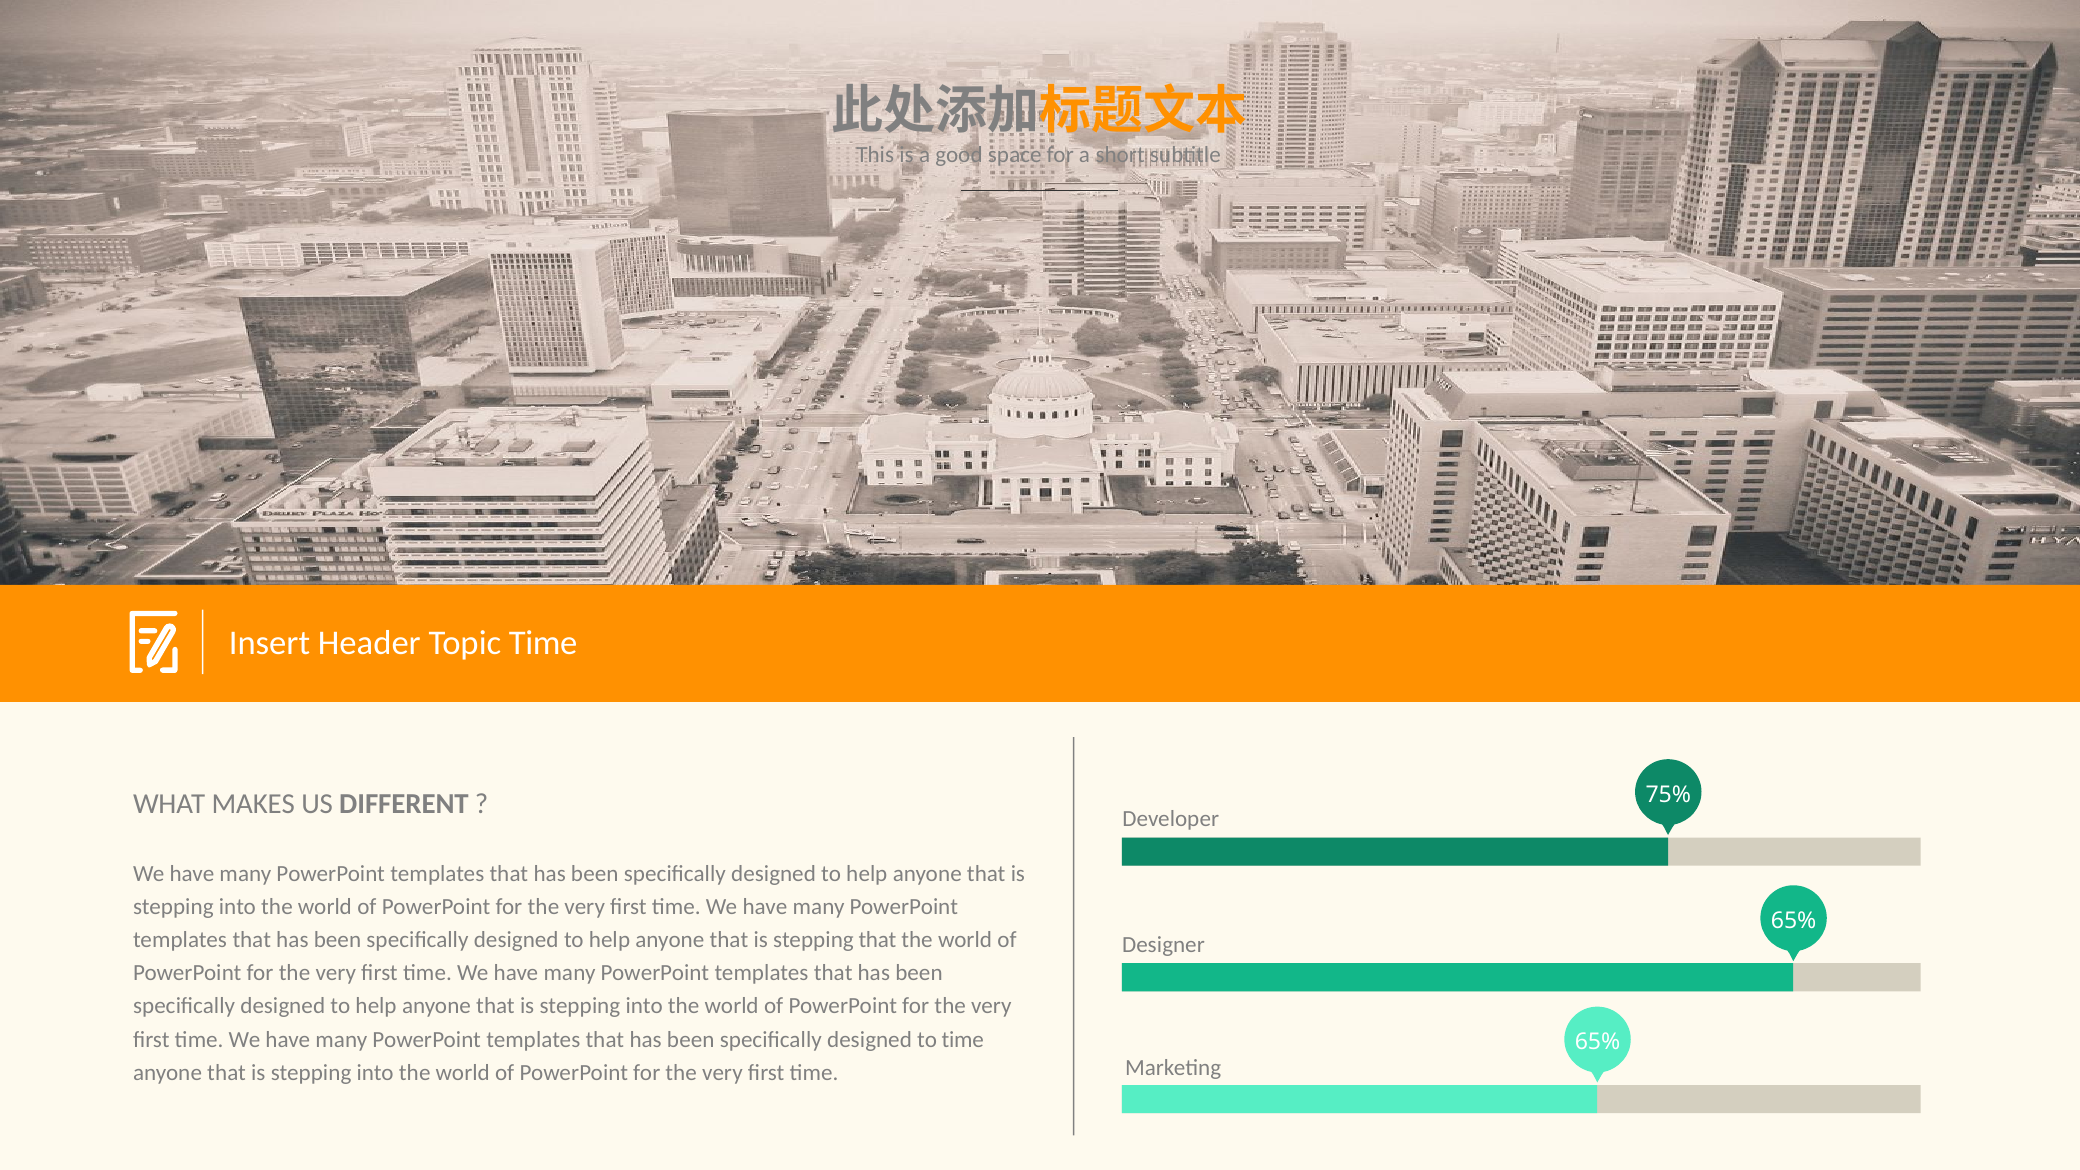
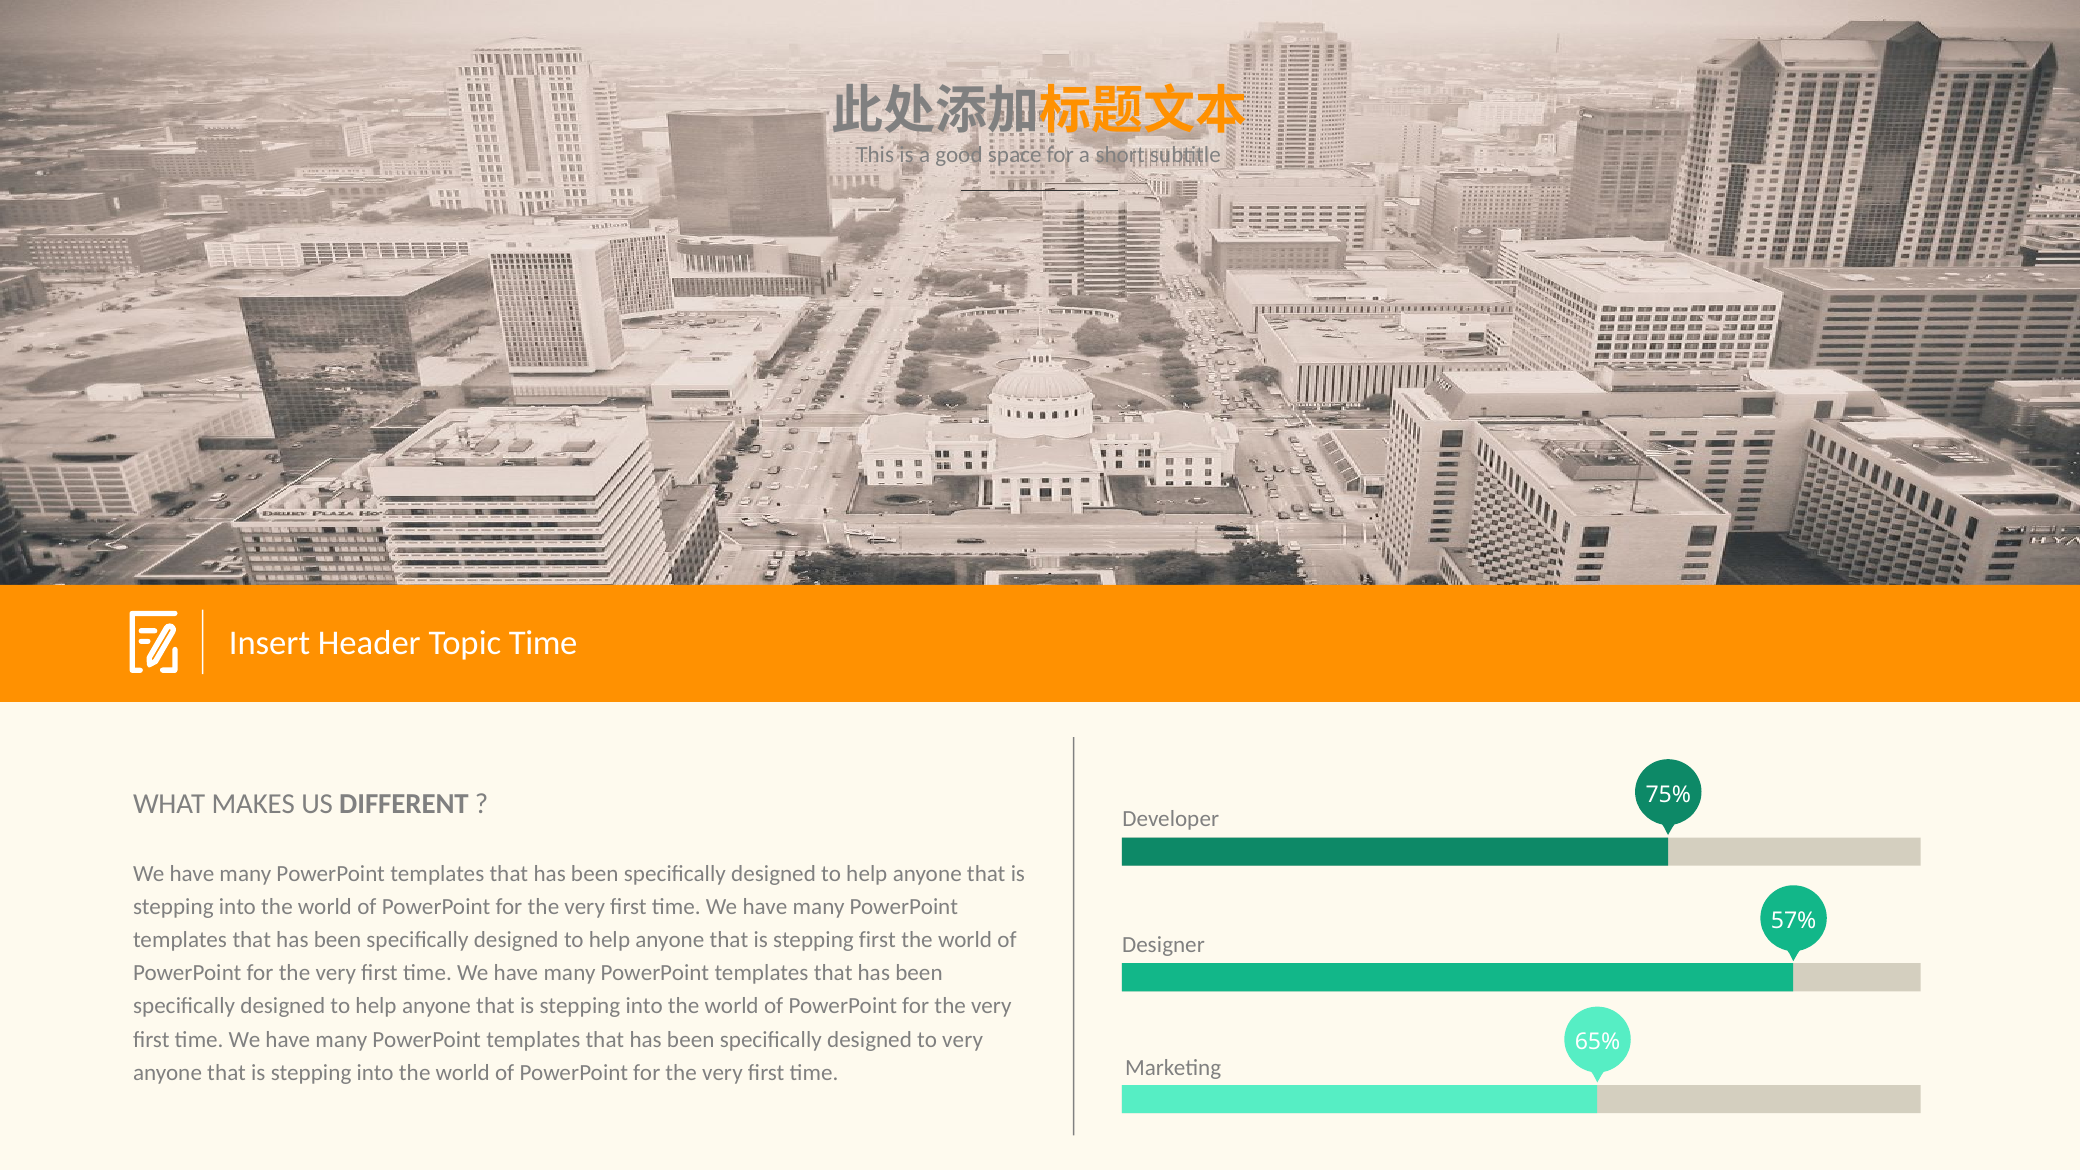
65%: 65% -> 57% (1794, 921)
stepping that: that -> first (877, 940)
to time: time -> very (963, 1040)
